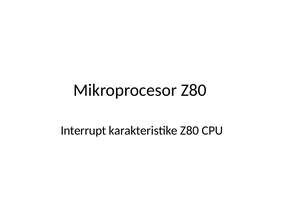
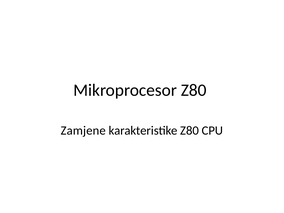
Interrupt: Interrupt -> Zamjene (83, 131)
